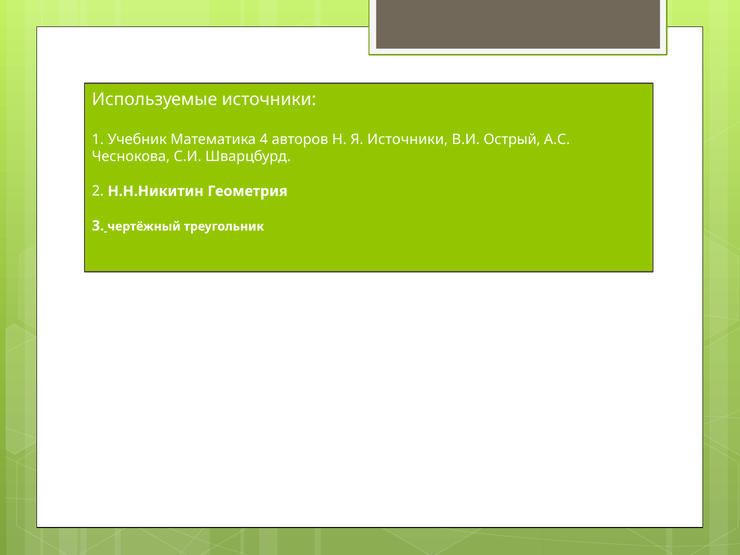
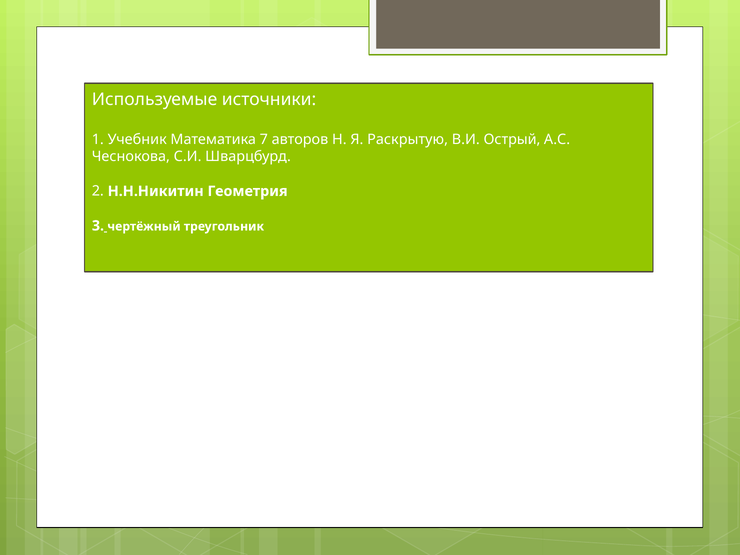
4: 4 -> 7 (264, 139)
Я Источники: Источники -> Раскрытую (408, 139)
